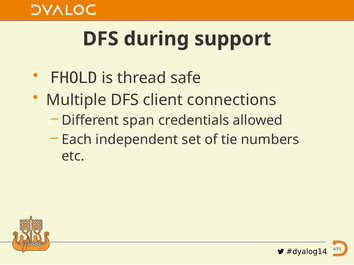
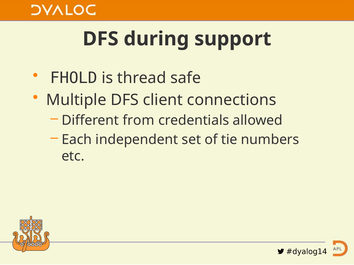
span: span -> from (139, 120)
